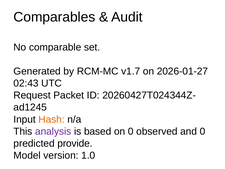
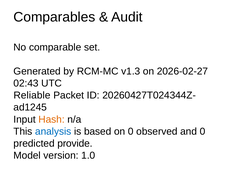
v1.7: v1.7 -> v1.3 (131, 71)
2026-01-27: 2026-01-27 -> 2026-02-27 (182, 71)
Request: Request -> Reliable (32, 95)
analysis colour: purple -> blue (53, 131)
